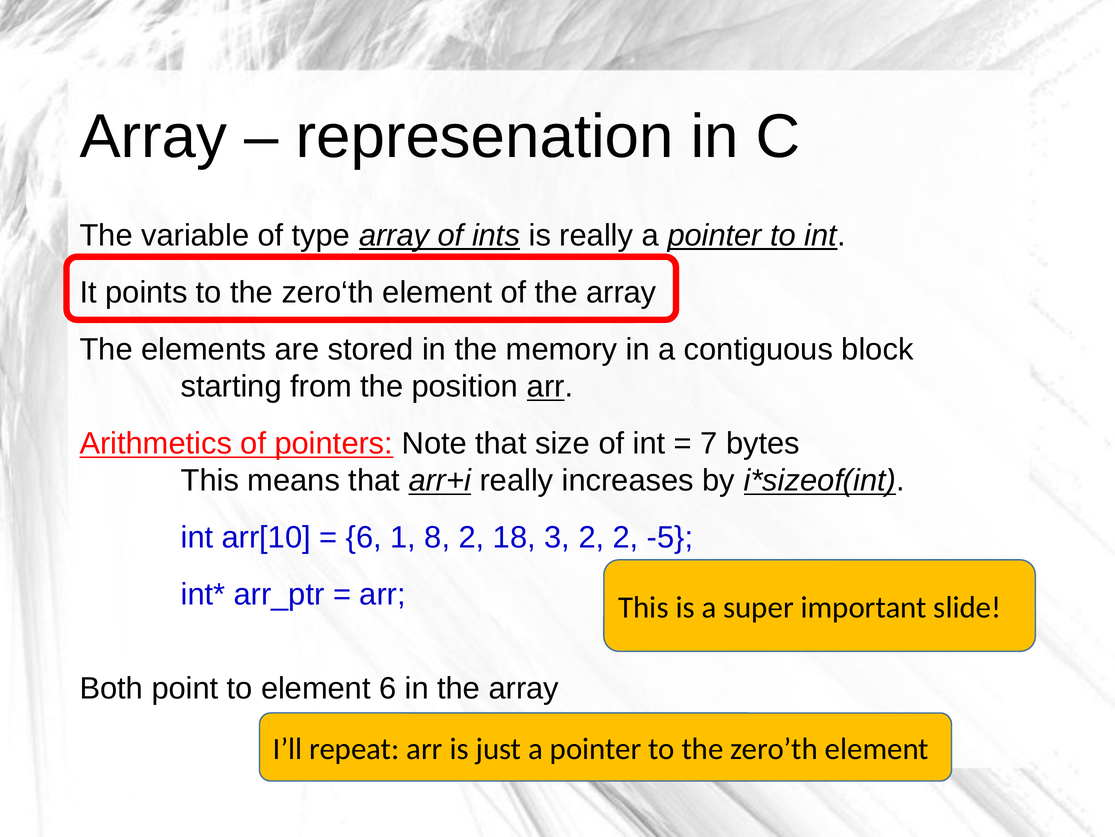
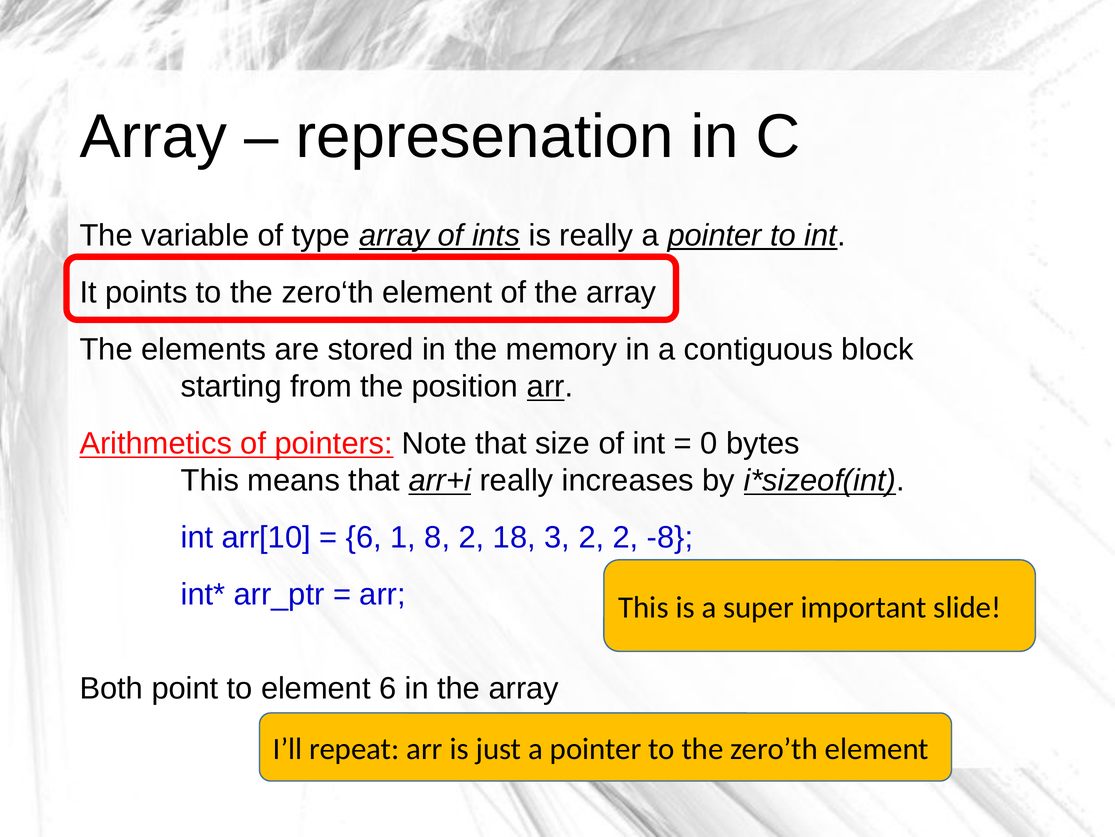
7: 7 -> 0 (709, 443)
-5: -5 -> -8 (670, 537)
